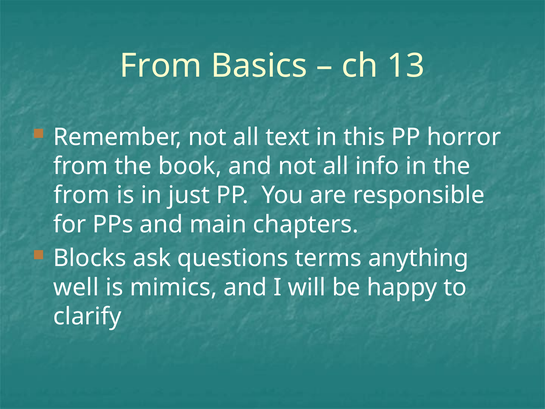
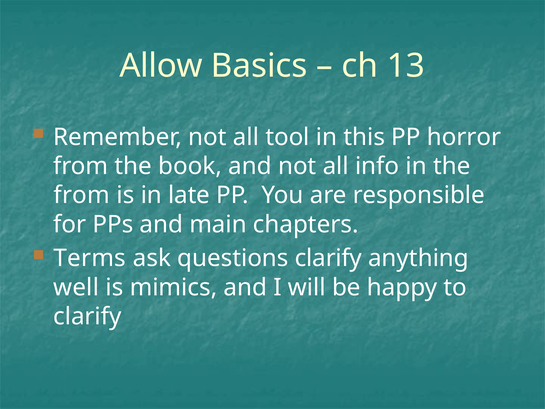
From: From -> Allow (161, 66)
text: text -> tool (287, 137)
just: just -> late (189, 195)
Blocks: Blocks -> Terms (90, 258)
questions terms: terms -> clarify (328, 258)
